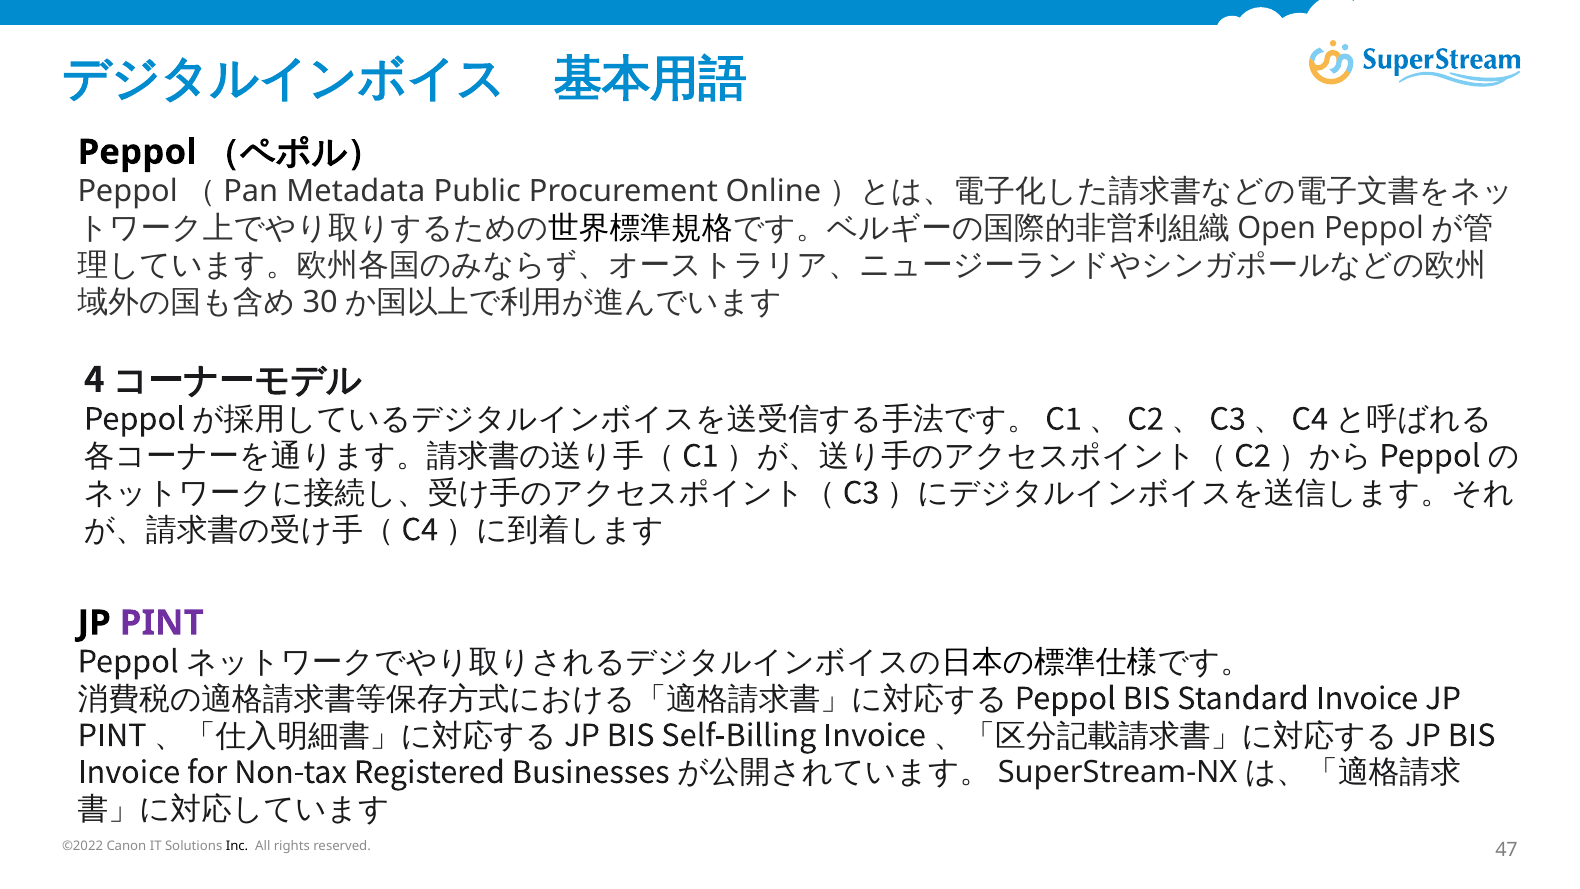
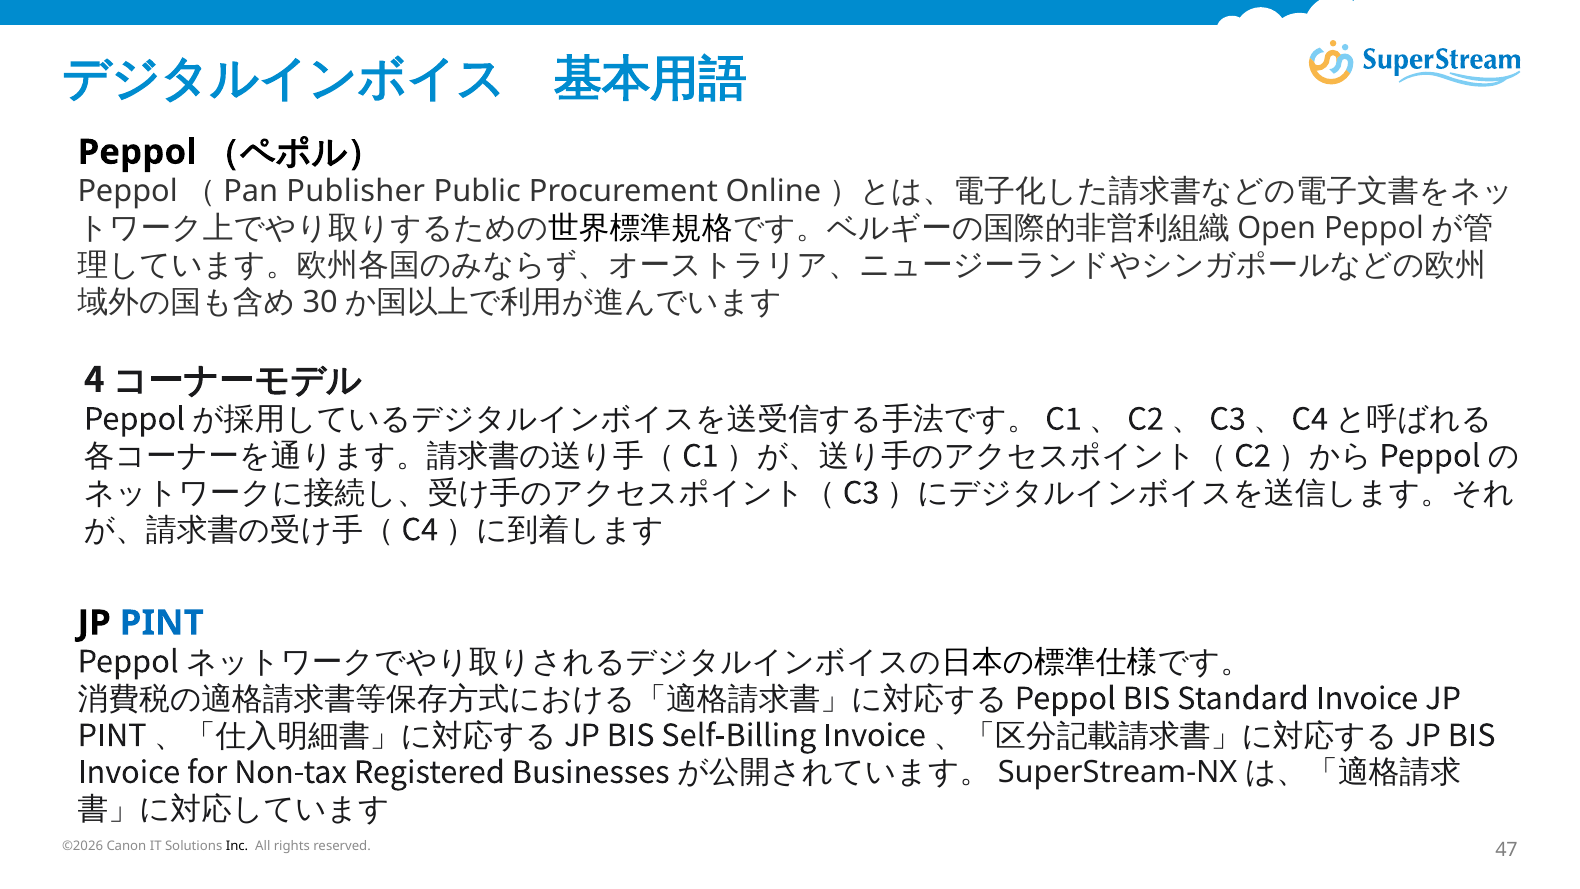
Metadata: Metadata -> Publisher (356, 191)
PINT colour: purple -> blue (162, 623)
©2022: ©2022 -> ©2026 (83, 846)
